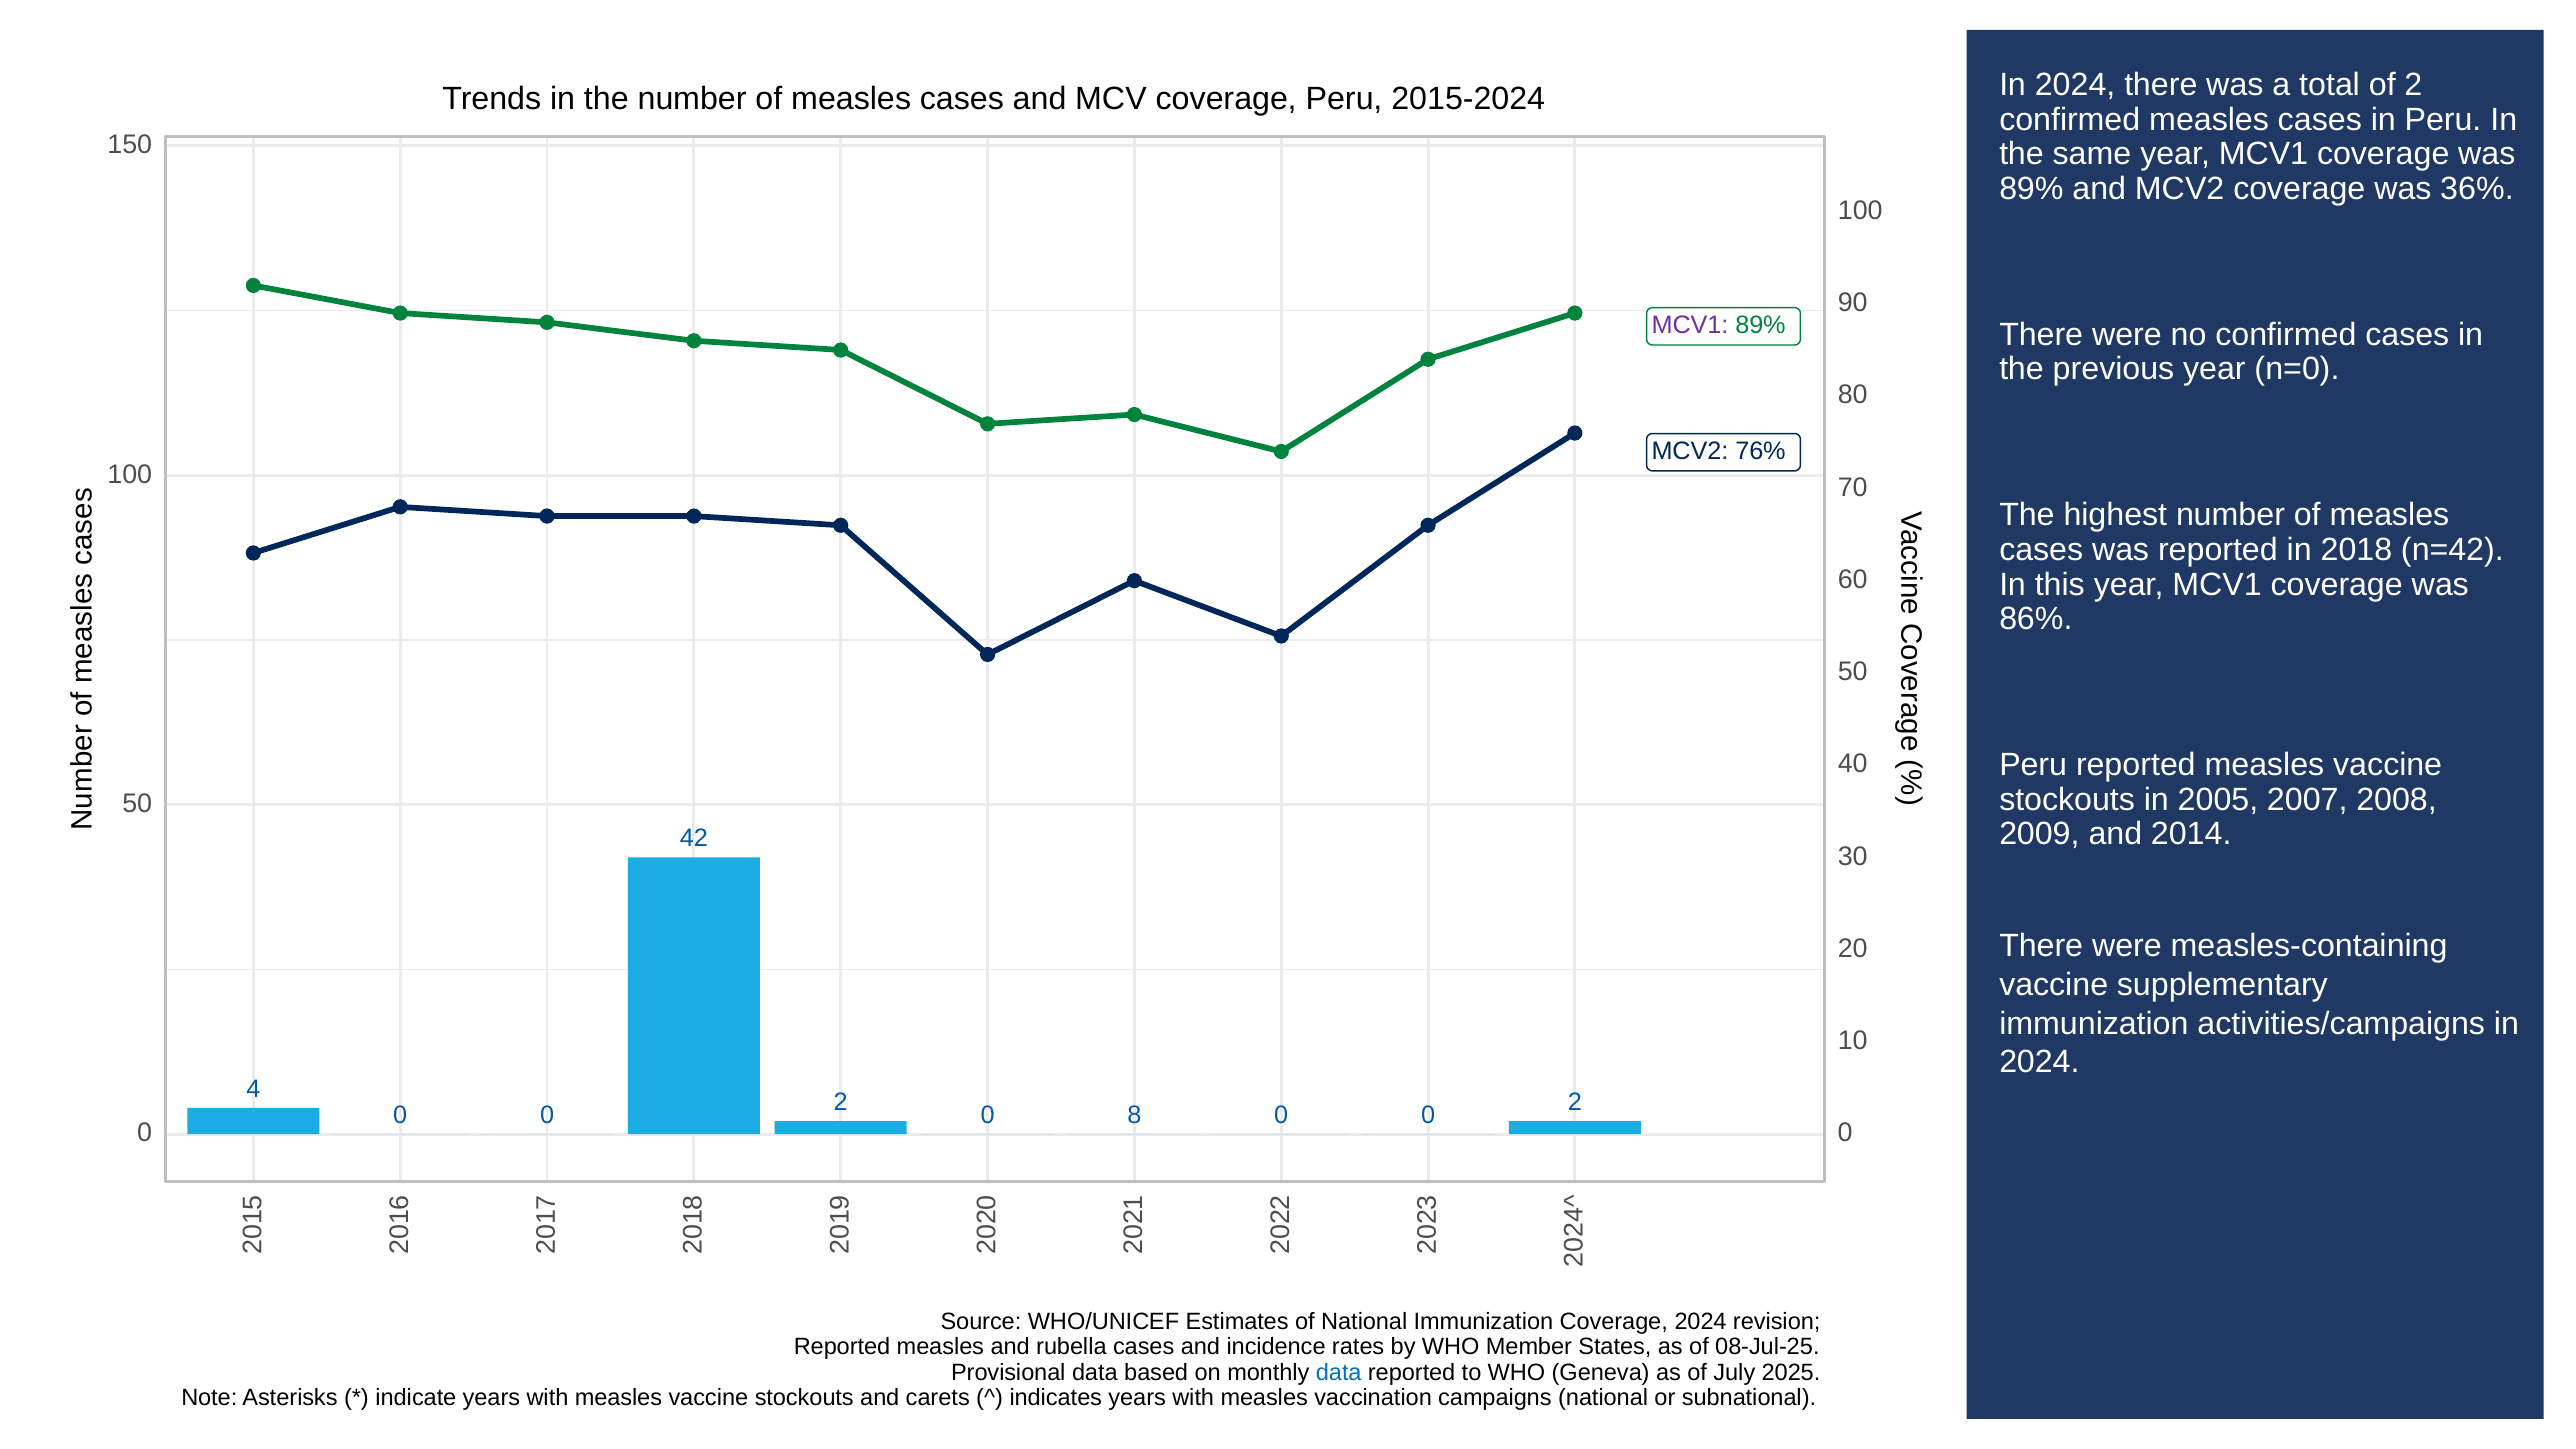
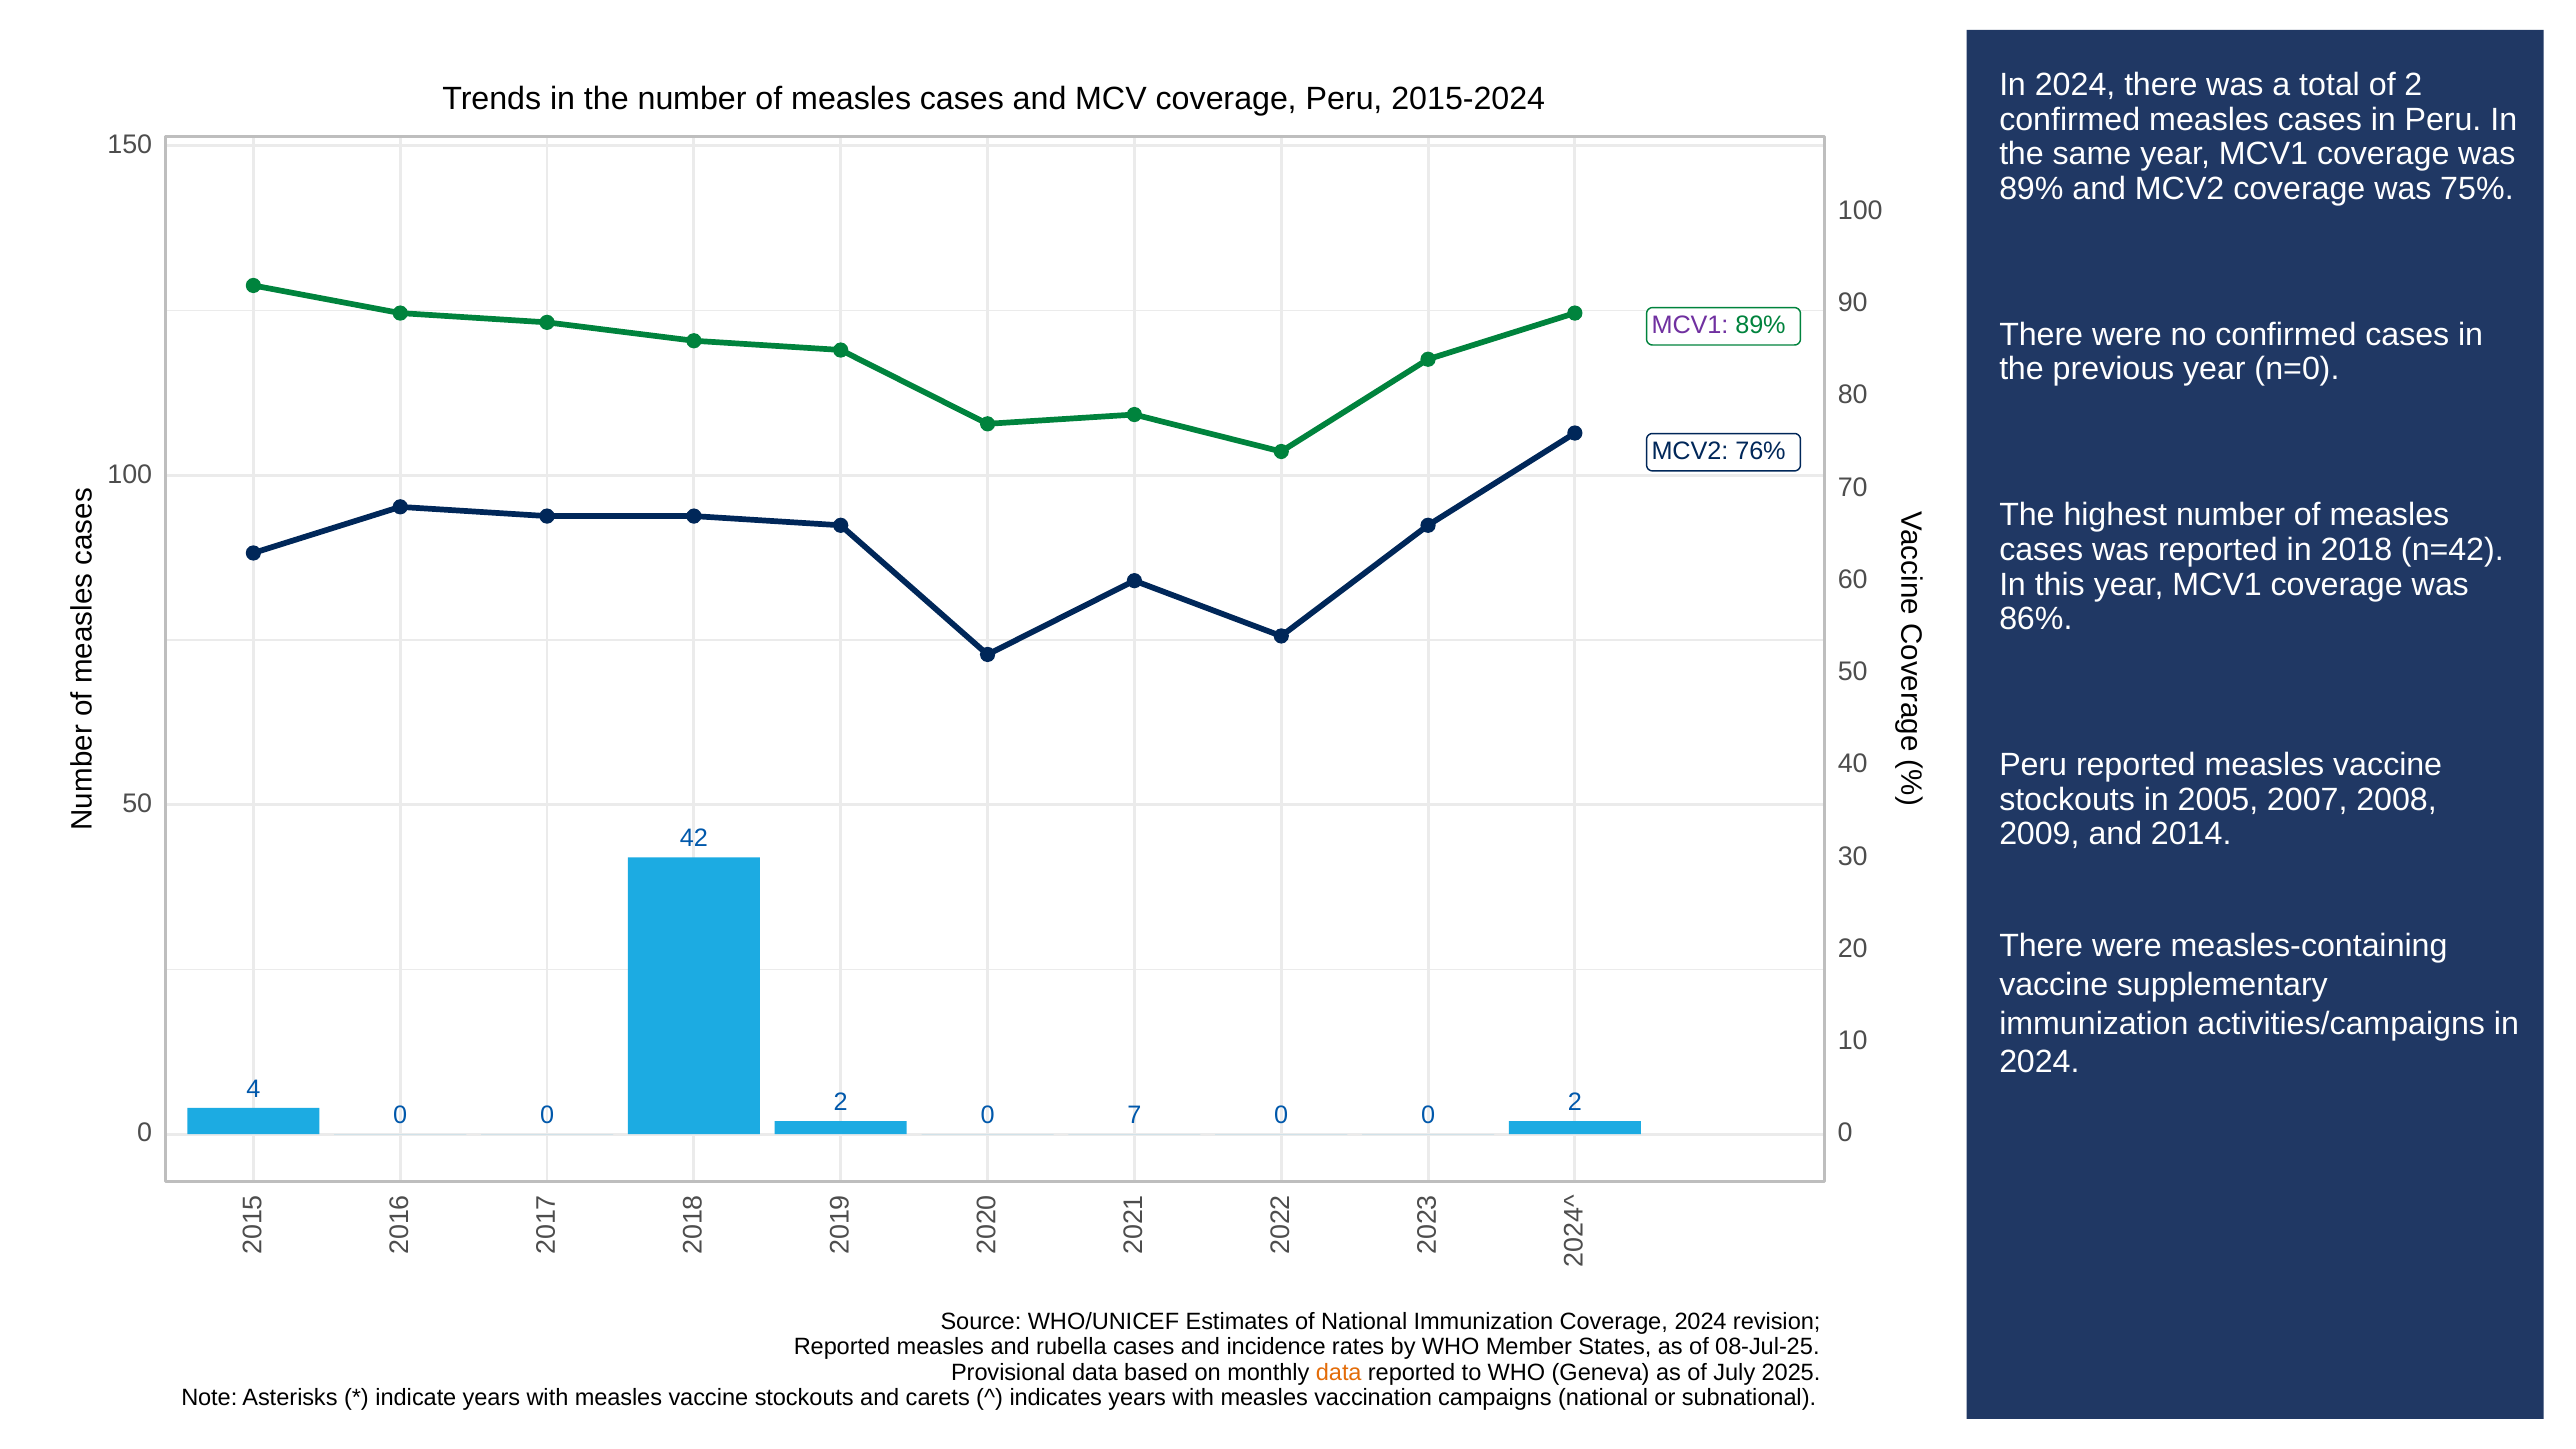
36%: 36% -> 75% (2477, 189)
0 8: 8 -> 7 (1134, 1115)
data colour: blue -> orange (1339, 1373)
